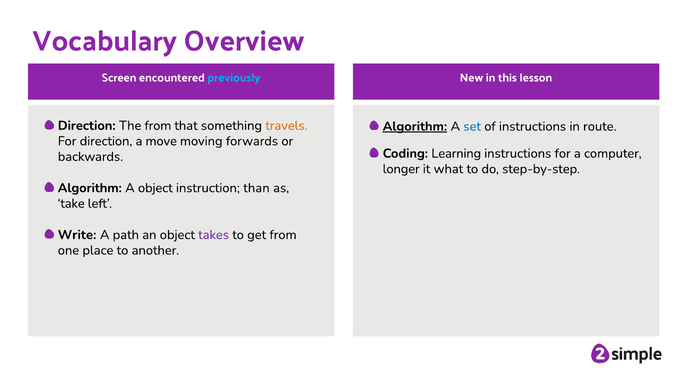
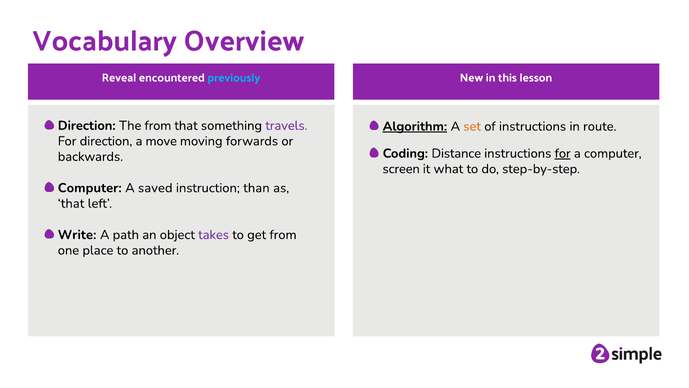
Screen: Screen -> Reveal (119, 78)
travels colour: orange -> purple (286, 125)
set colour: blue -> orange (472, 126)
Learning: Learning -> Distance (456, 153)
for underline: none -> present (563, 153)
longer: longer -> screen (401, 169)
Algorithm: Algorithm -> Computer (90, 188)
A object: object -> saved (155, 188)
take: take -> that (71, 203)
